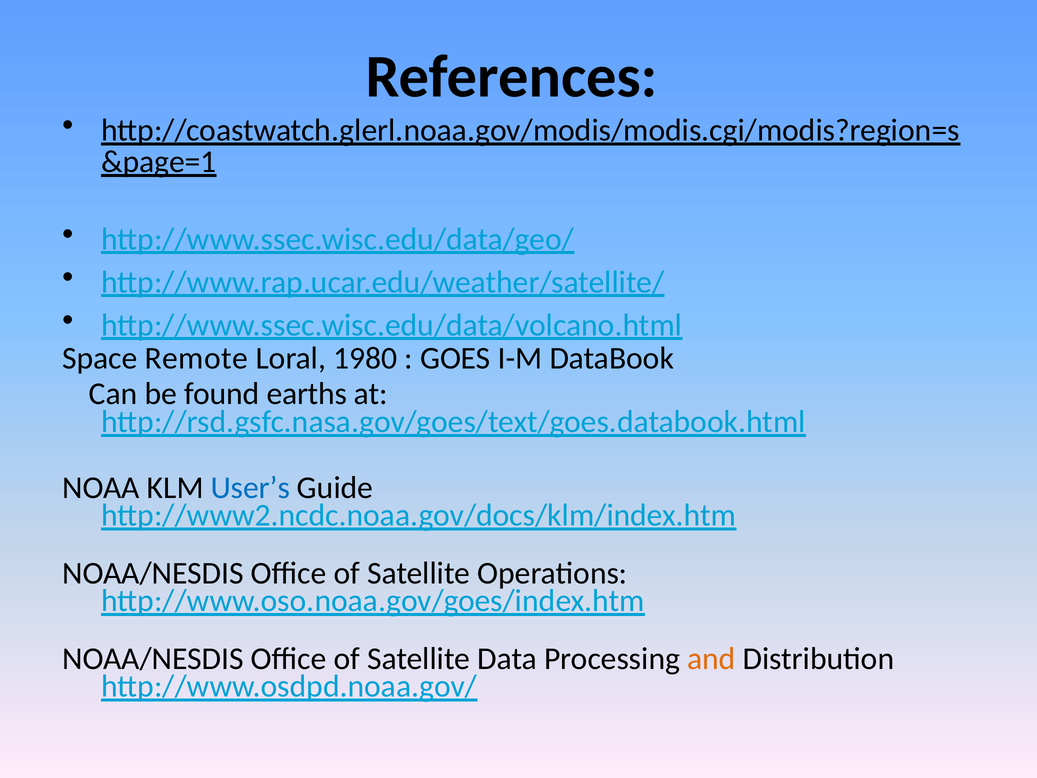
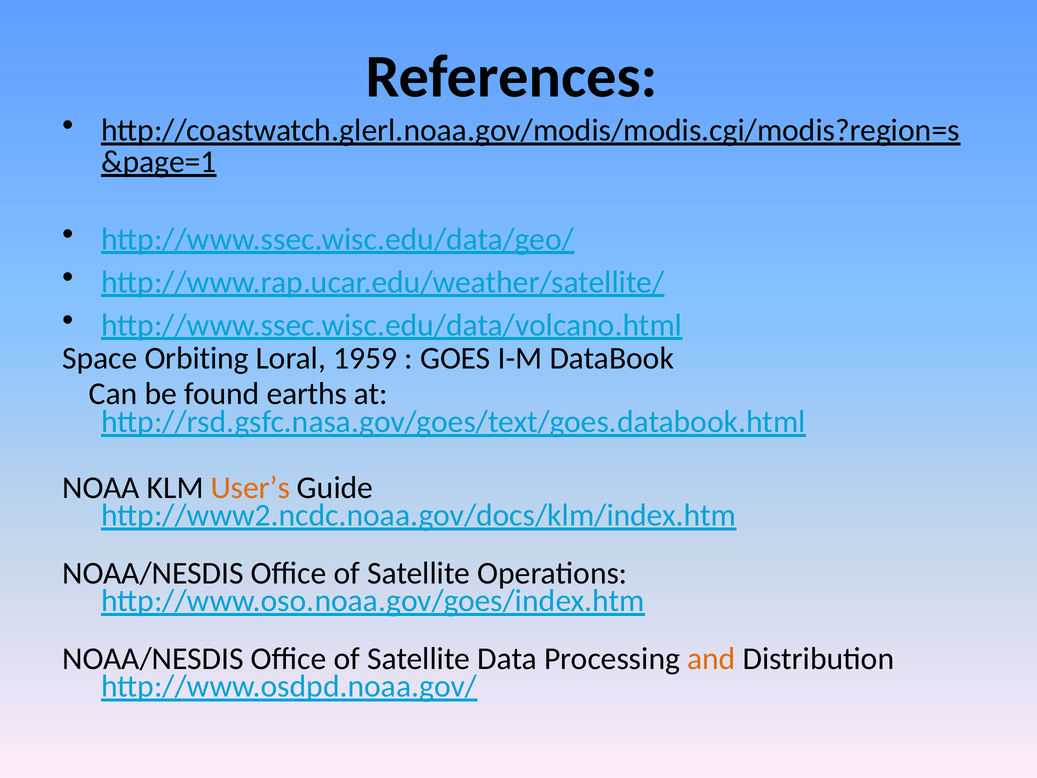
Remote: Remote -> Orbiting (197, 358)
1980: 1980 -> 1959 (365, 358)
User’s colour: blue -> orange (250, 488)
